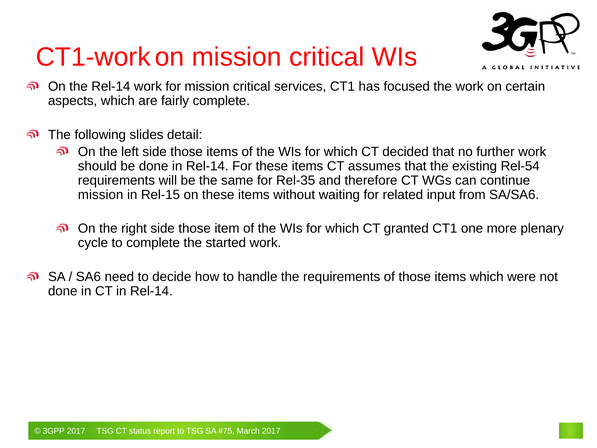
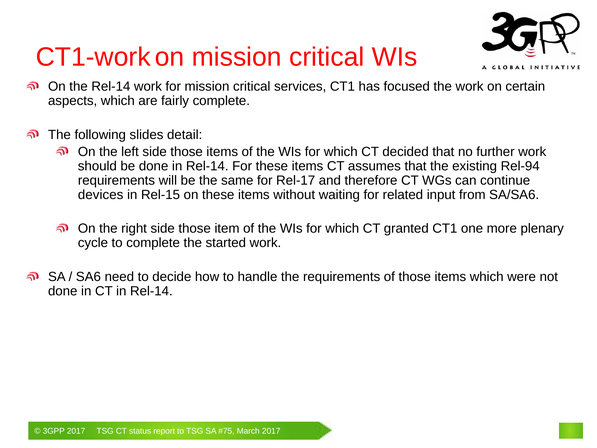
Rel-54: Rel-54 -> Rel-94 (520, 166)
Rel-35: Rel-35 -> Rel-17 (296, 180)
mission: mission -> devices (101, 195)
